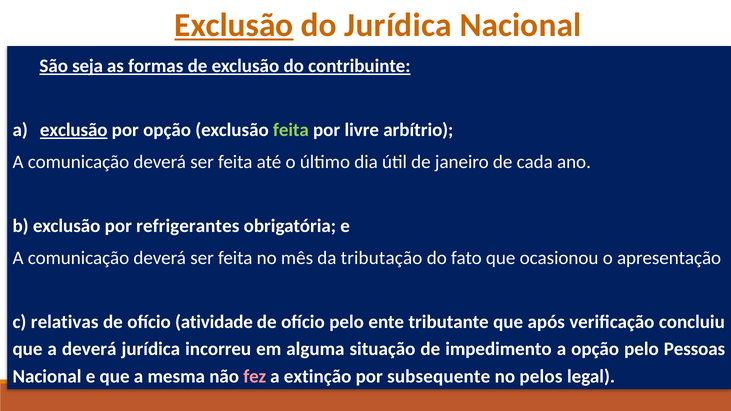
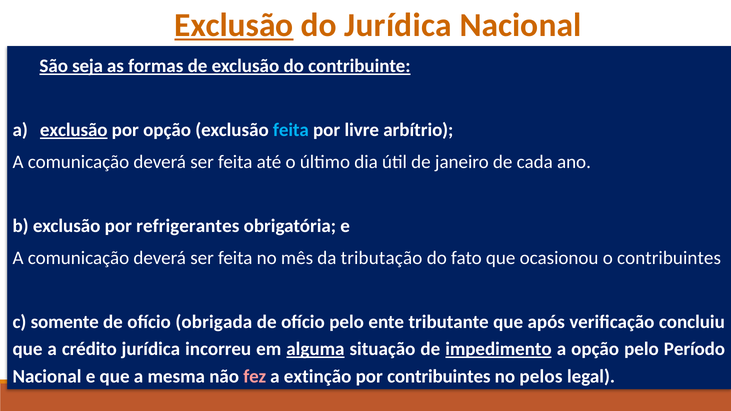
feita colour: light green -> light blue (291, 130)
o apresentação: apresentação -> contribuintes (669, 258)
relativas: relativas -> somente (65, 322)
atividade: atividade -> obrigada (214, 322)
a deverá: deverá -> crédito (89, 349)
alguma underline: none -> present (315, 349)
impedimento underline: none -> present (498, 349)
Pessoas: Pessoas -> Período (694, 349)
por subsequente: subsequente -> contribuintes (439, 377)
